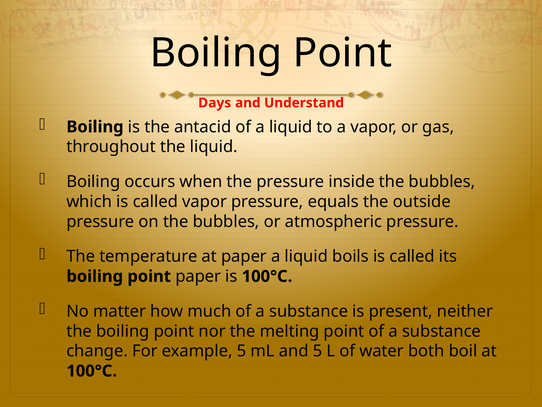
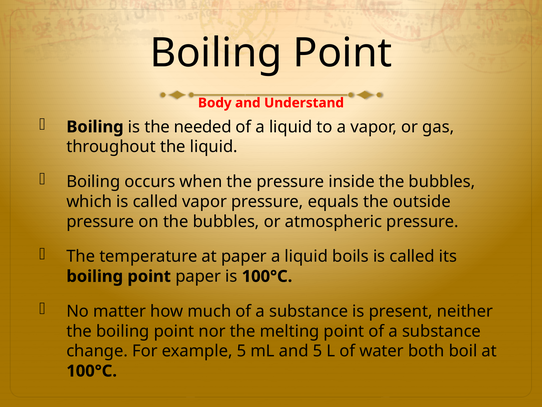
Days: Days -> Body (215, 103)
antacid: antacid -> needed (203, 127)
